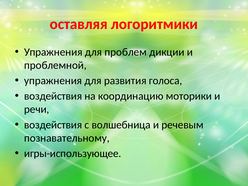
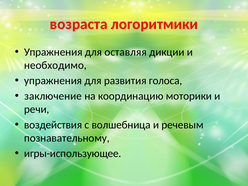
оставляя: оставляя -> возраста (79, 24)
проблем: проблем -> оставляя (126, 52)
проблемной: проблемной -> необходимо (55, 65)
воздействия: воздействия -> заключение (53, 96)
